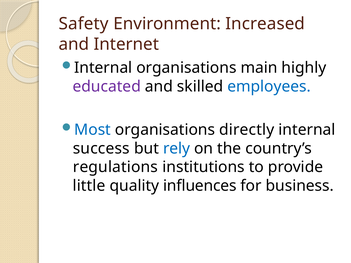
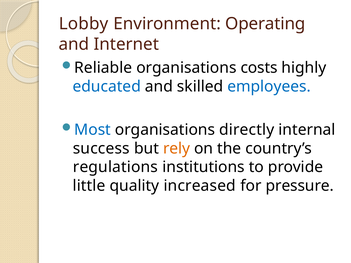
Safety: Safety -> Lobby (84, 24)
Increased: Increased -> Operating (265, 24)
Internal: Internal -> Reliable (103, 68)
main: main -> costs (259, 68)
educated colour: purple -> blue (107, 86)
rely colour: blue -> orange (177, 149)
influences: influences -> increased (200, 186)
business: business -> pressure (300, 186)
